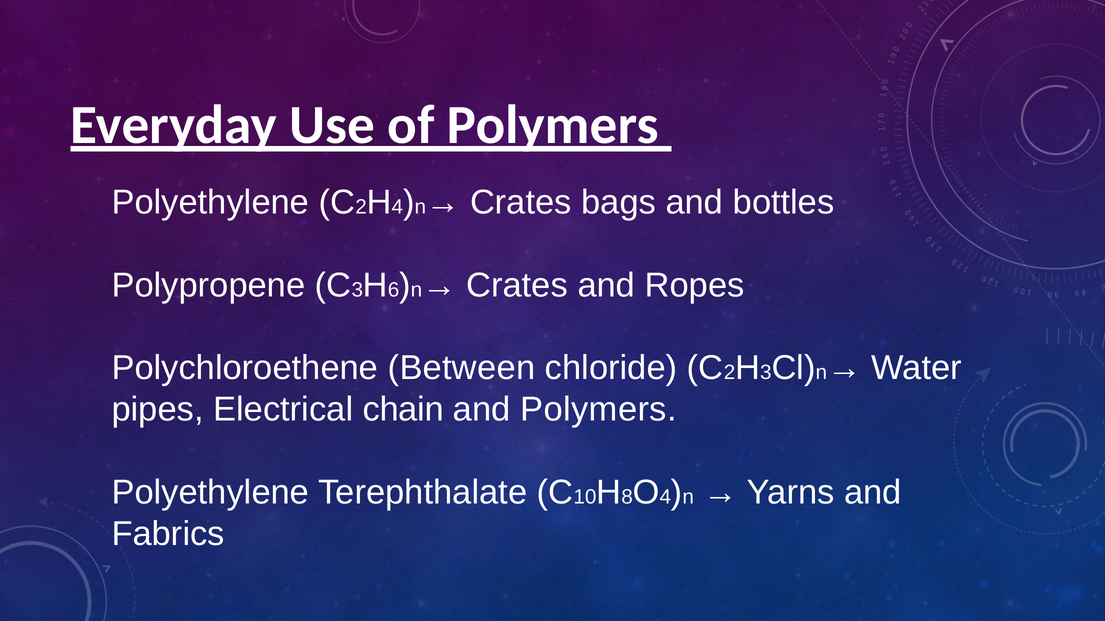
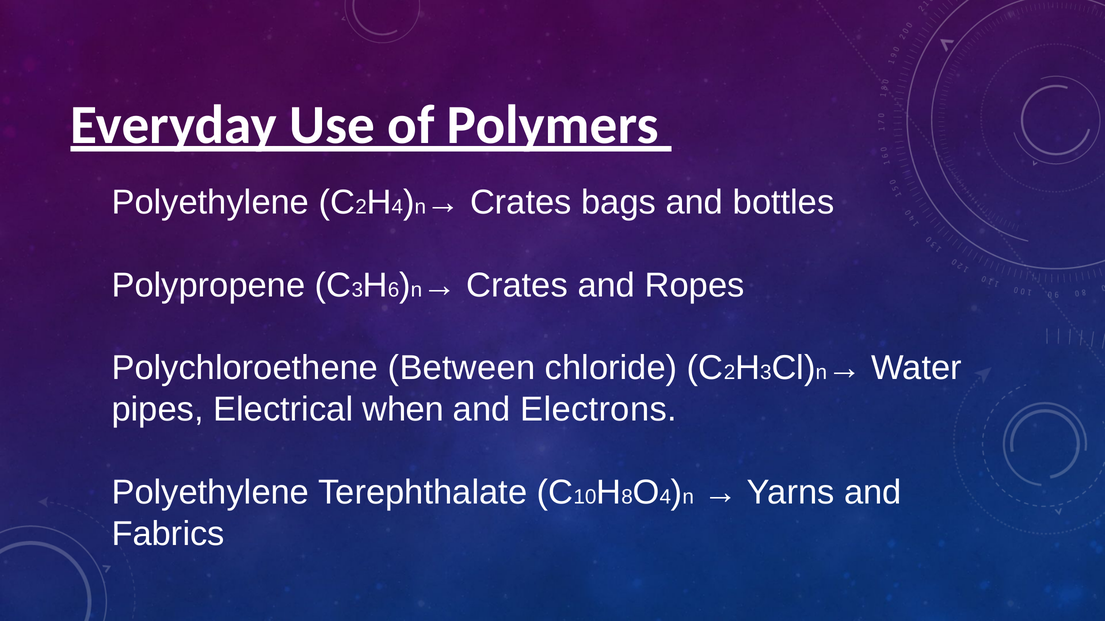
chain: chain -> when (403, 410)
and Polymers: Polymers -> Electrons (598, 410)
